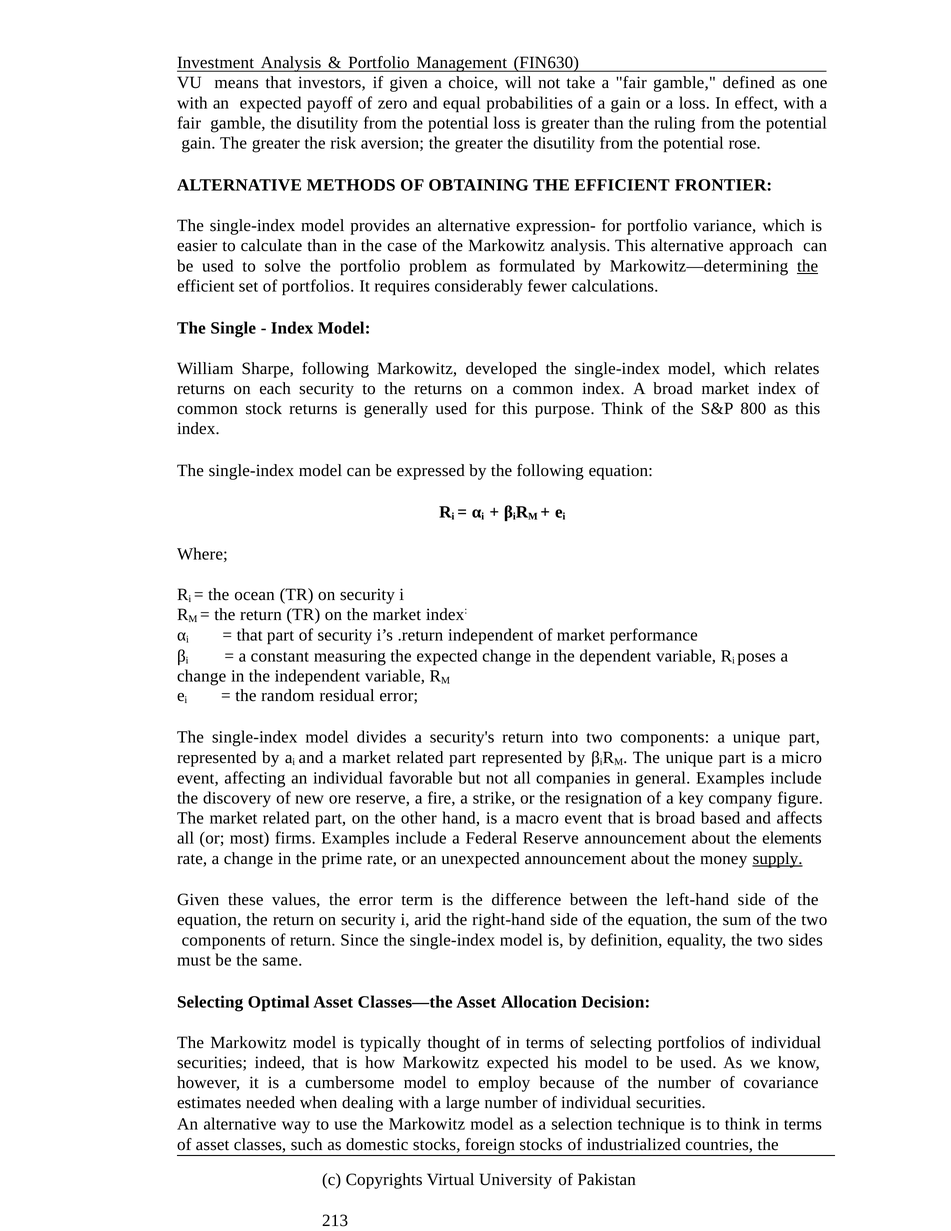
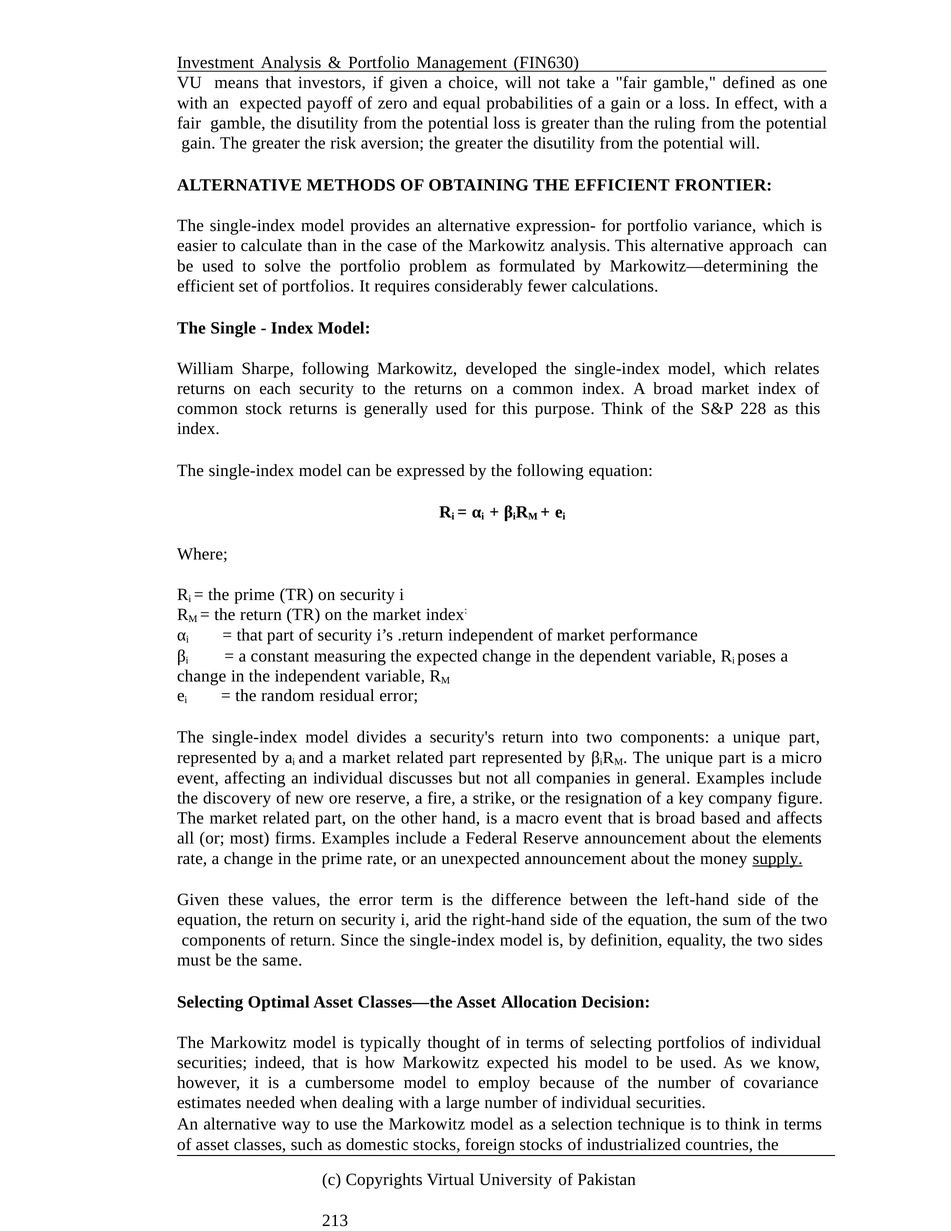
potential rose: rose -> will (745, 143)
the underline: present -> none (808, 266)
800: 800 -> 228 (753, 409)
ocean: ocean -> prime (255, 594)
favorable: favorable -> discusses (421, 778)
